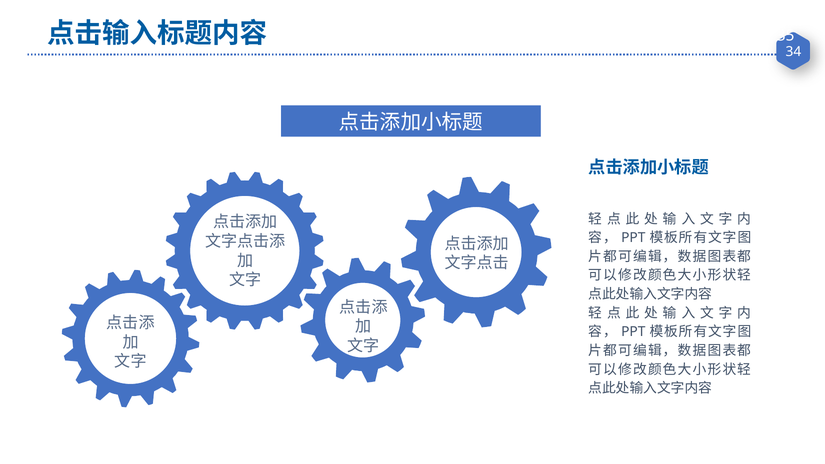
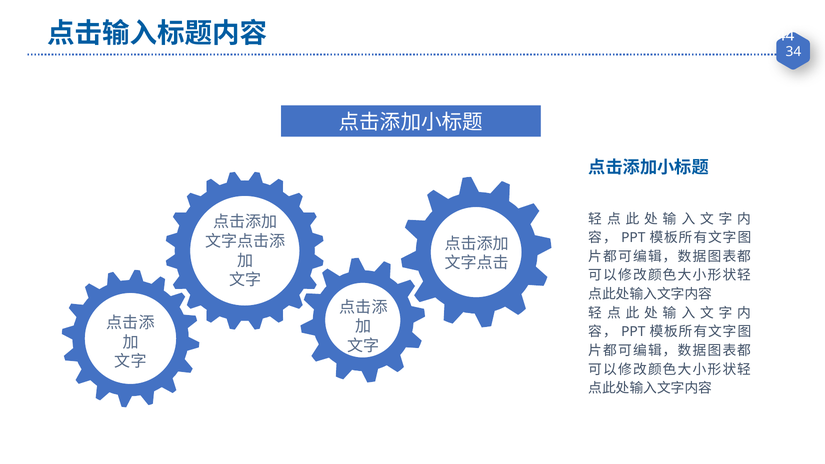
35: 35 -> 44 (786, 36)
